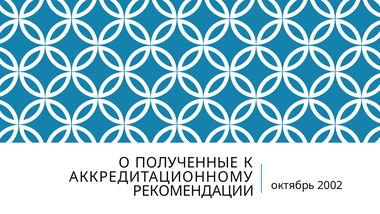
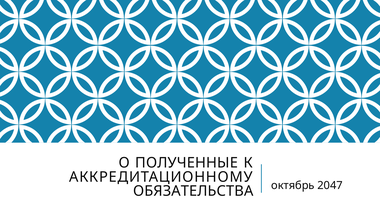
РЕКОМЕНДАЦИИ: РЕКОМЕНДАЦИИ -> ОБЯЗАТЕЛЬСТВА (193, 191)
2002: 2002 -> 2047 (330, 185)
